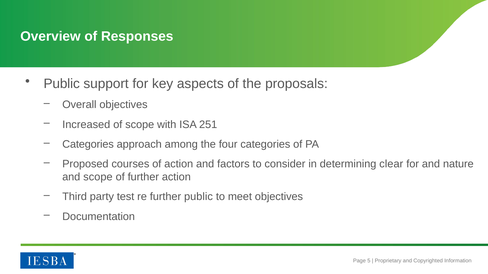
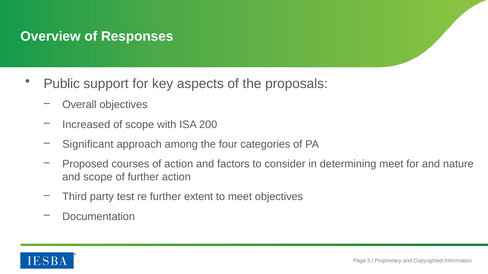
251: 251 -> 200 (208, 125)
Categories: Categories -> Significant (88, 145)
determining clear: clear -> meet (391, 164)
further public: public -> extent (199, 197)
